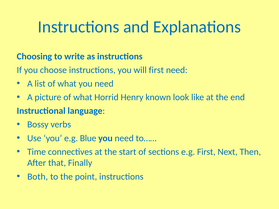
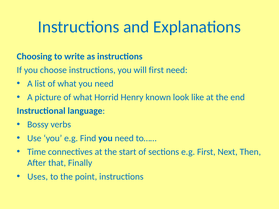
Blue: Blue -> Find (88, 138)
Both: Both -> Uses (38, 177)
